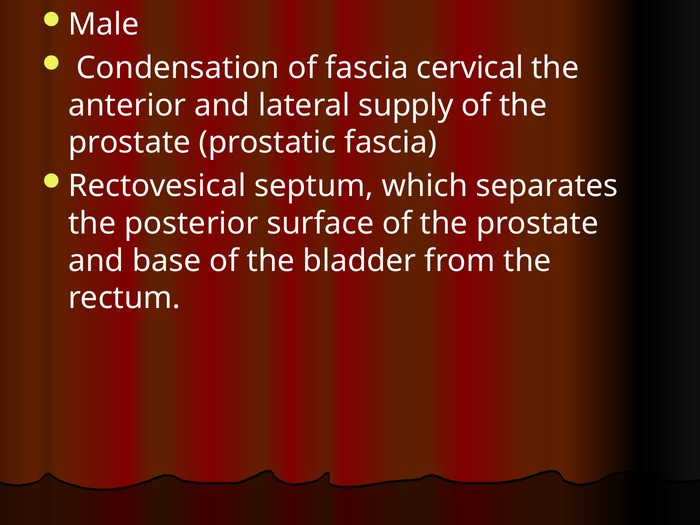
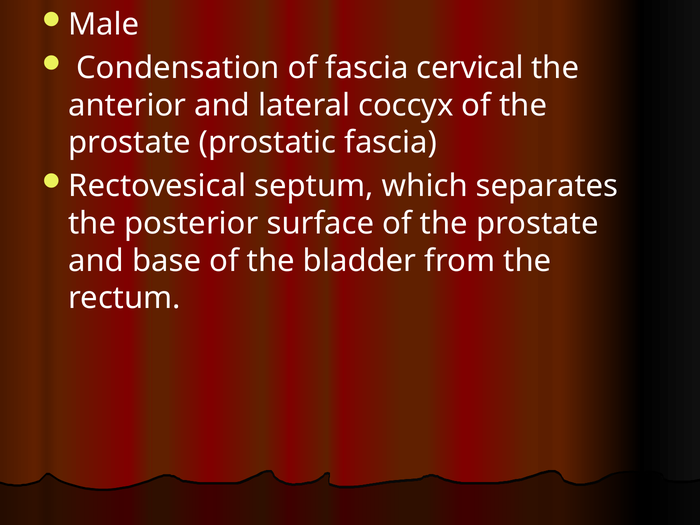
supply: supply -> coccyx (406, 105)
